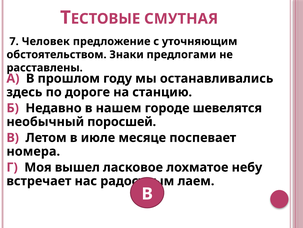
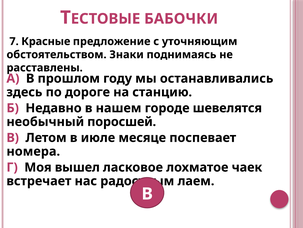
СМУТНАЯ: СМУТНАЯ -> БАБОЧКИ (181, 19)
Человек: Человек -> Красные (46, 41)
предлогами: предлогами -> поднимаясь (181, 54)
небу: небу -> чаек (247, 167)
